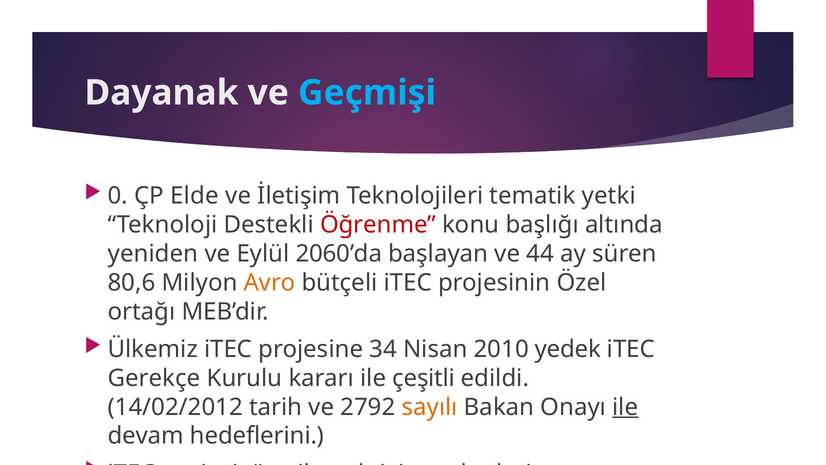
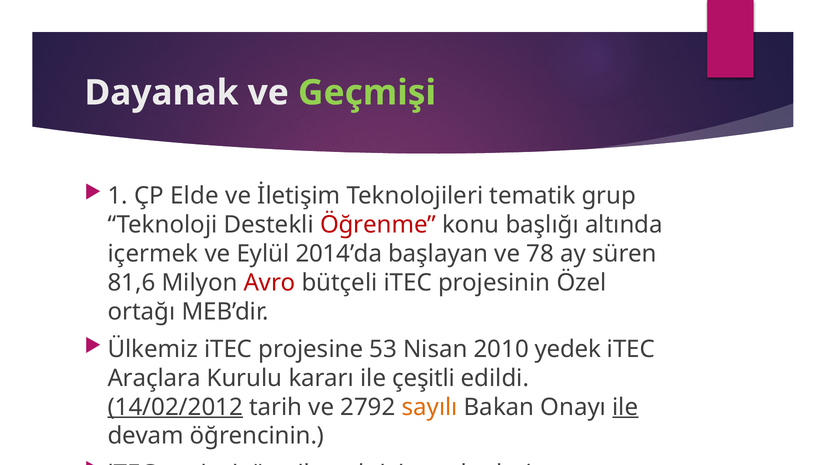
Geçmişi colour: light blue -> light green (367, 93)
0: 0 -> 1 (118, 196)
yetki: yetki -> grup (609, 196)
yeniden: yeniden -> içermek (153, 253)
2060’da: 2060’da -> 2014’da (339, 253)
44: 44 -> 78 (540, 253)
80,6: 80,6 -> 81,6 (132, 282)
Avro colour: orange -> red (270, 282)
34: 34 -> 53 (383, 349)
Gerekçe: Gerekçe -> Araçlara (154, 378)
14/02/2012 underline: none -> present (175, 407)
hedeflerini: hedeflerini -> öğrencinin (257, 436)
